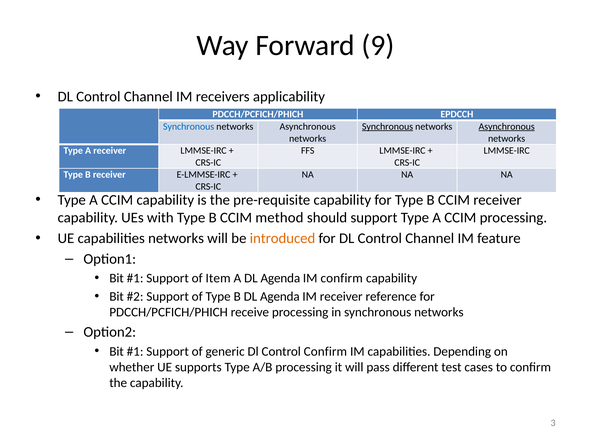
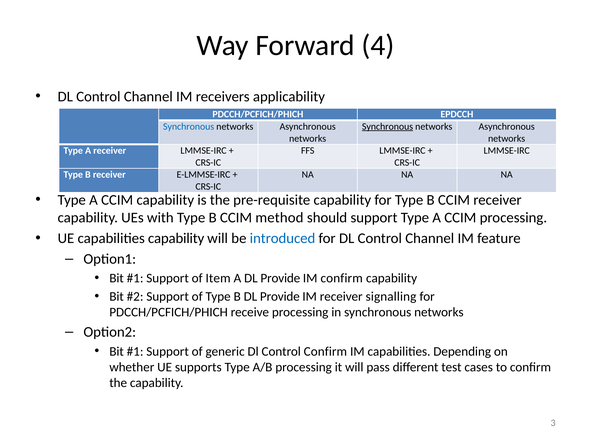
9: 9 -> 4 (378, 45)
Asynchronous underline: present -> none (507, 126)
capabilities networks: networks -> capability (176, 238)
introduced colour: orange -> blue (283, 238)
A DL Agenda: Agenda -> Provide (280, 278)
B DL Agenda: Agenda -> Provide (280, 297)
reference: reference -> signalling (391, 297)
